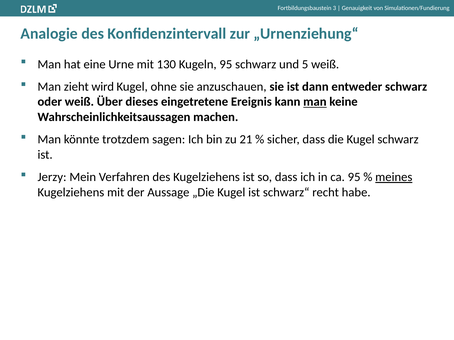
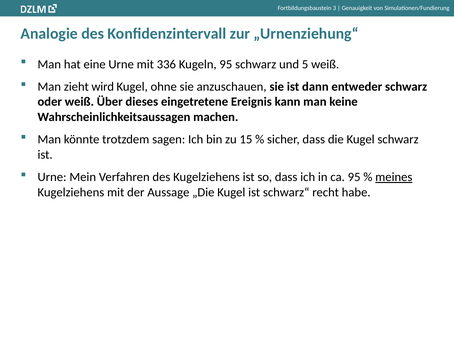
130: 130 -> 336 (166, 64)
man underline: present -> none (315, 102)
21: 21 -> 15 (246, 140)
Jerzy: Jerzy -> Urne (52, 177)
